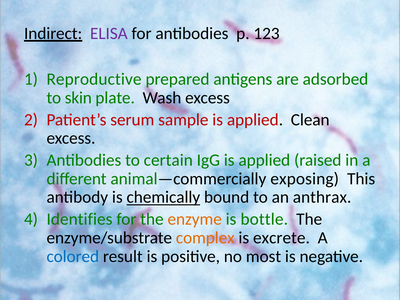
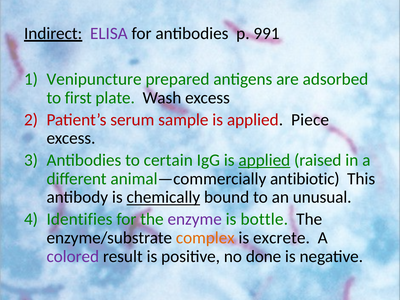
123: 123 -> 991 (267, 34)
Reproductive: Reproductive -> Venipuncture (94, 79)
skin: skin -> first (78, 98)
Clean: Clean -> Piece (310, 120)
applied underline: none -> present (264, 160)
exposing: exposing -> antibiotic (305, 179)
anthrax: anthrax -> unusual (322, 197)
enzyme colour: orange -> purple (195, 219)
colored colour: blue -> purple (73, 256)
most: most -> done (264, 256)
